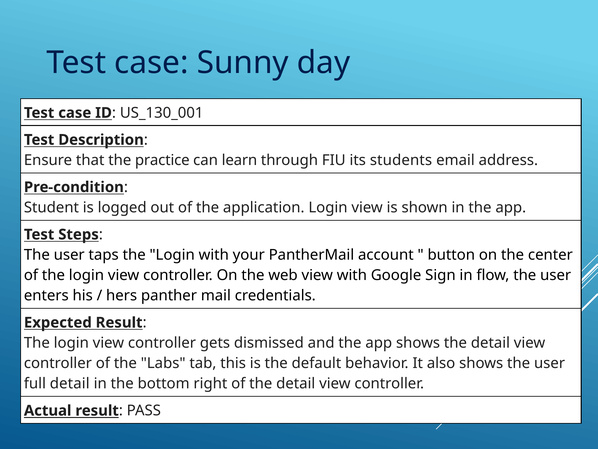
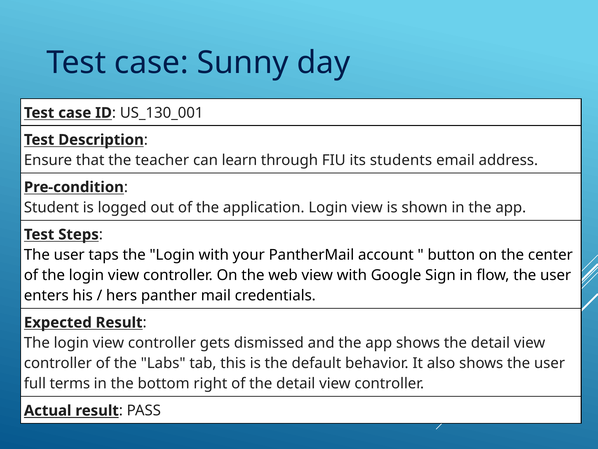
practice: practice -> teacher (162, 160)
full detail: detail -> terms (70, 383)
